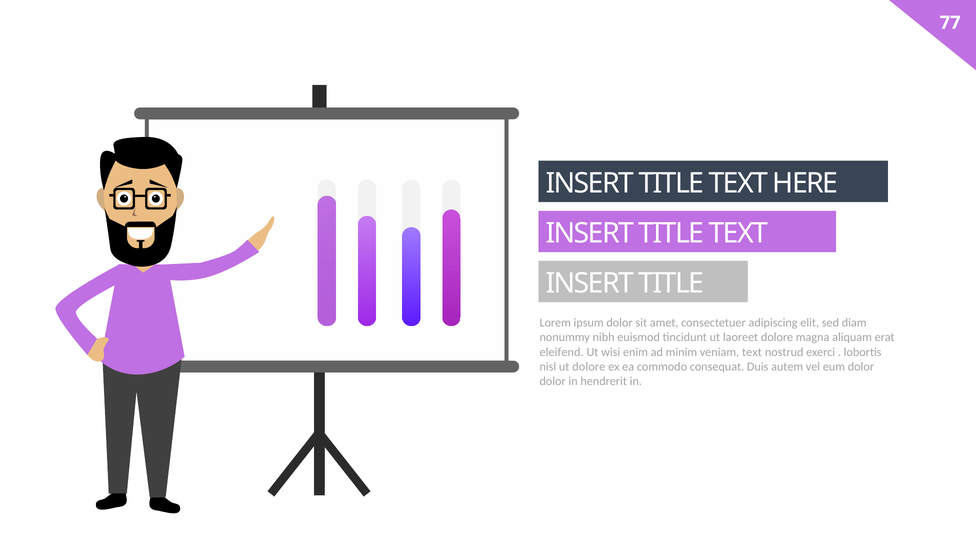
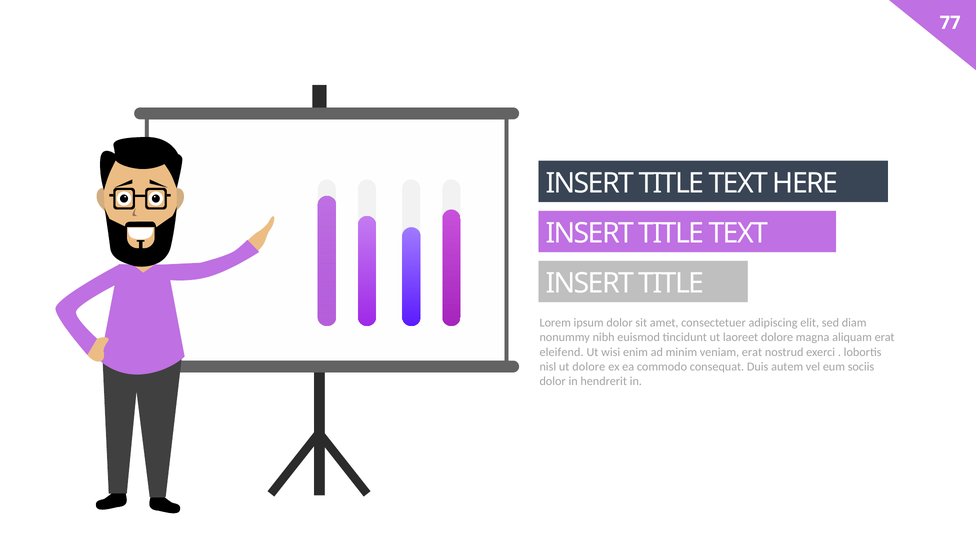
veniam text: text -> erat (752, 352)
eum dolor: dolor -> sociis (861, 367)
